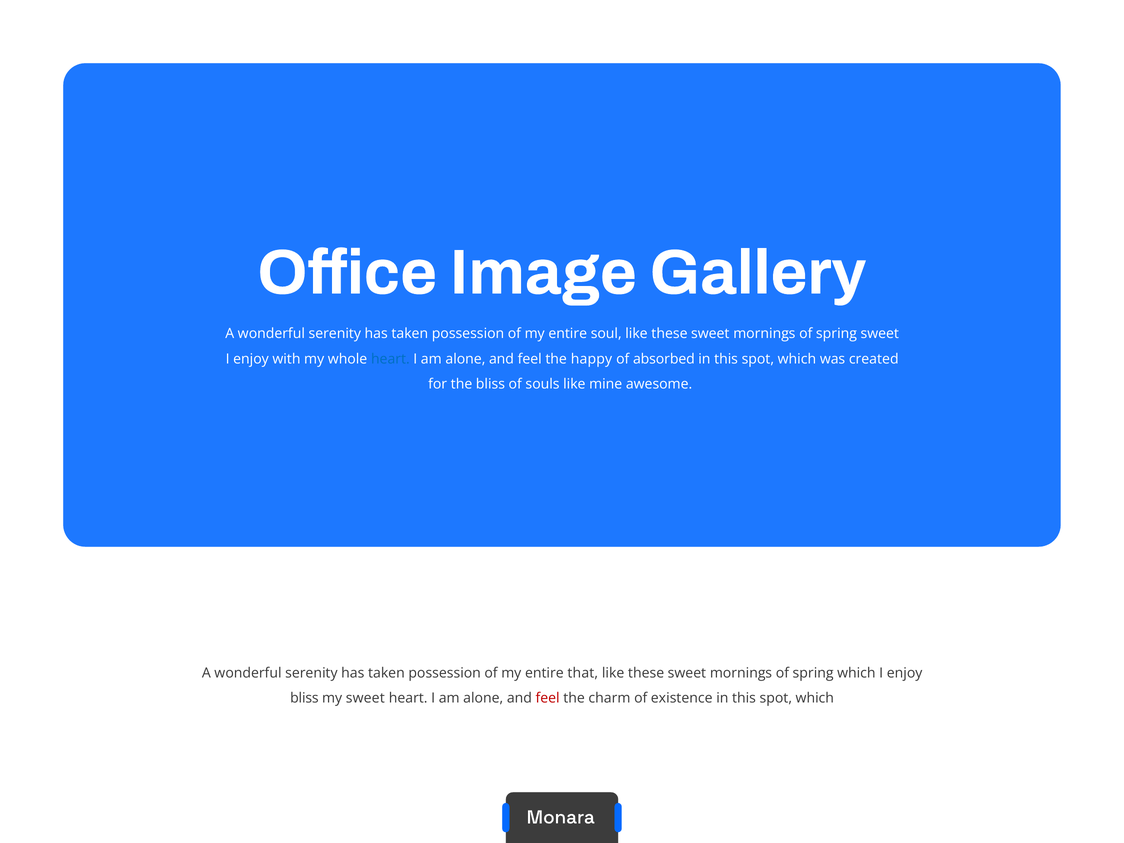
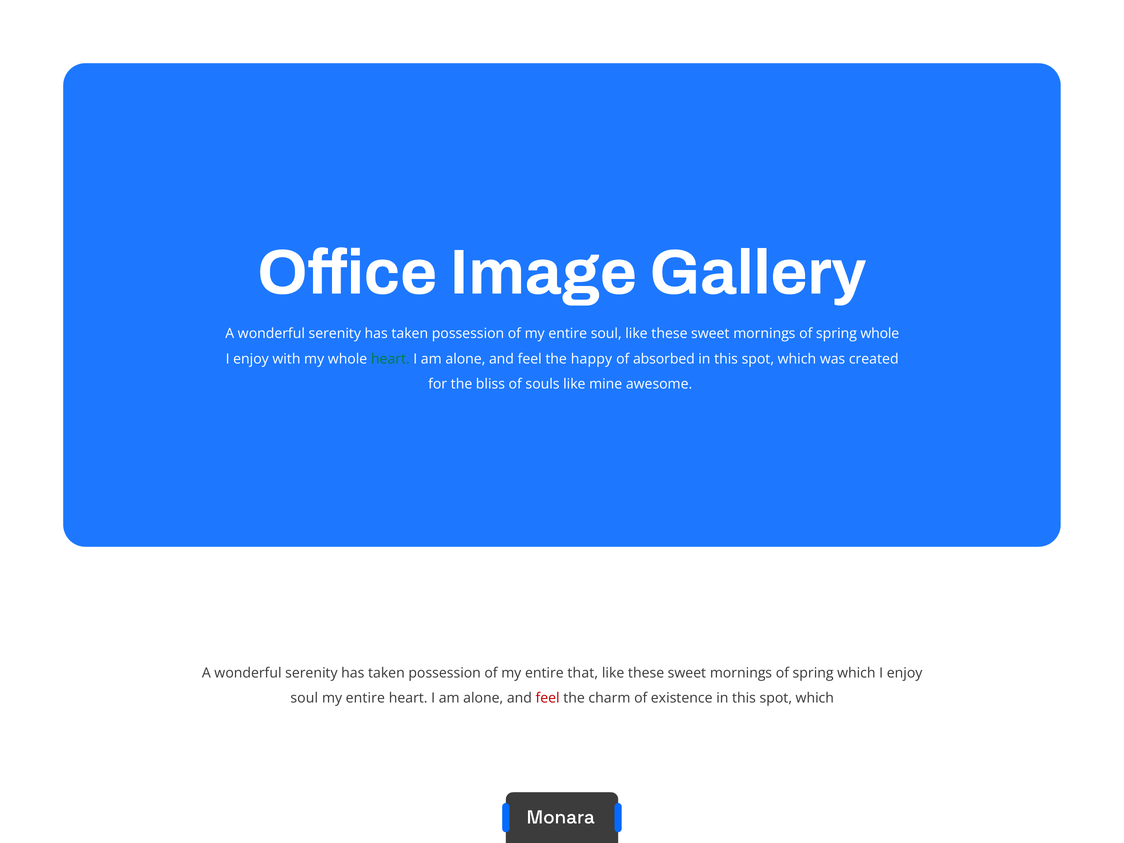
spring sweet: sweet -> whole (880, 334)
heart colour: blue -> green (390, 359)
bliss: bliss -> soul (304, 698)
sweet: sweet -> entire (365, 698)
